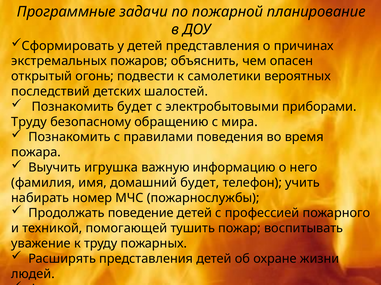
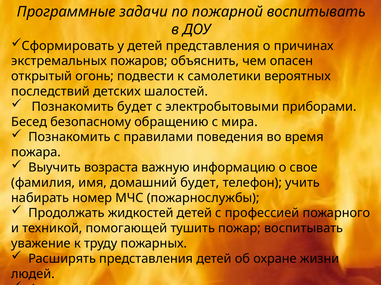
пожарной планирование: планирование -> воспитывать (316, 12)
Труду: Труду -> Бесед (29, 122)
игрушка: игрушка -> возраста (111, 168)
него: него -> свое (304, 168)
Продолжать поведение: поведение -> жидкостей (141, 214)
